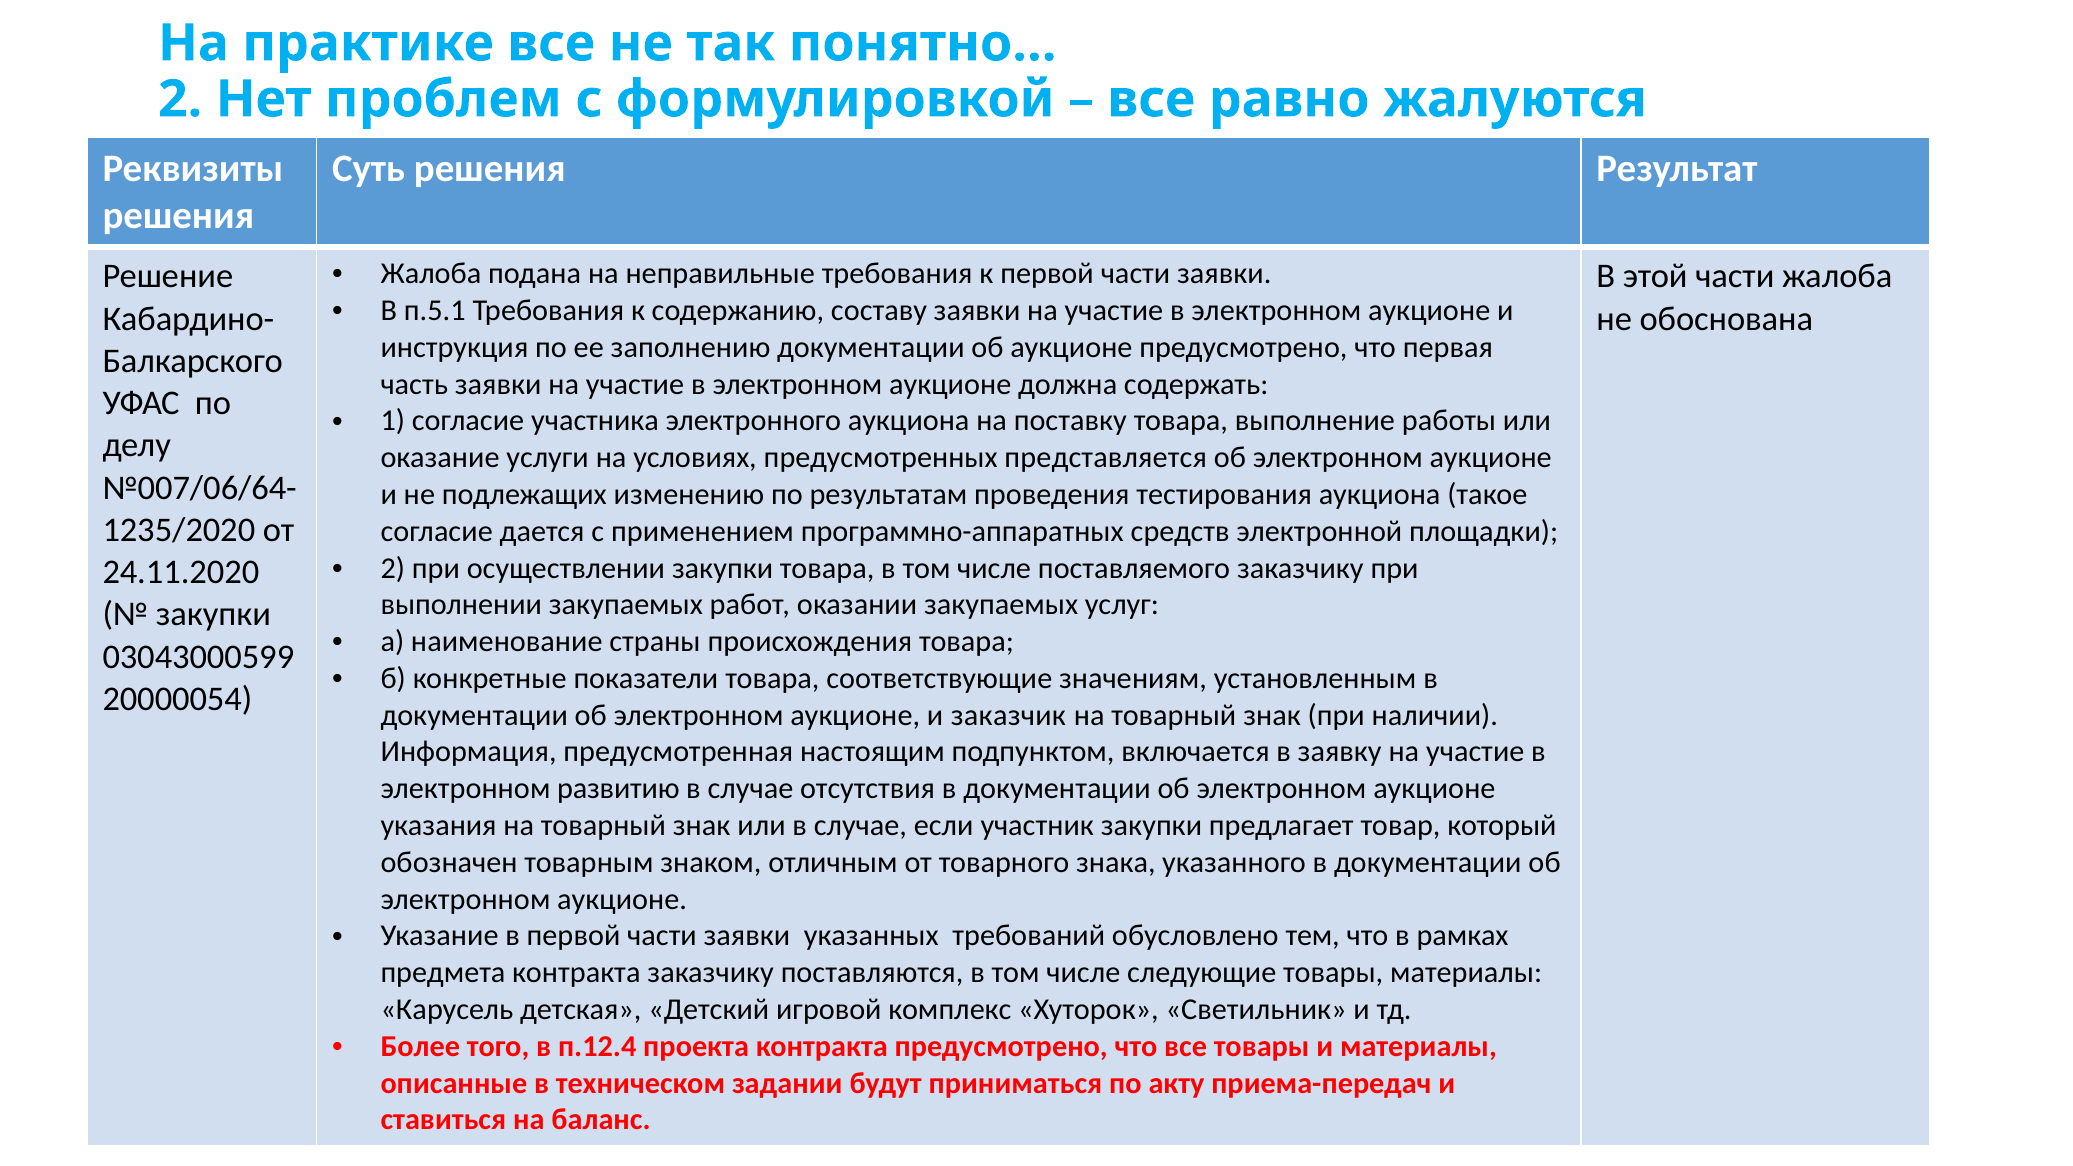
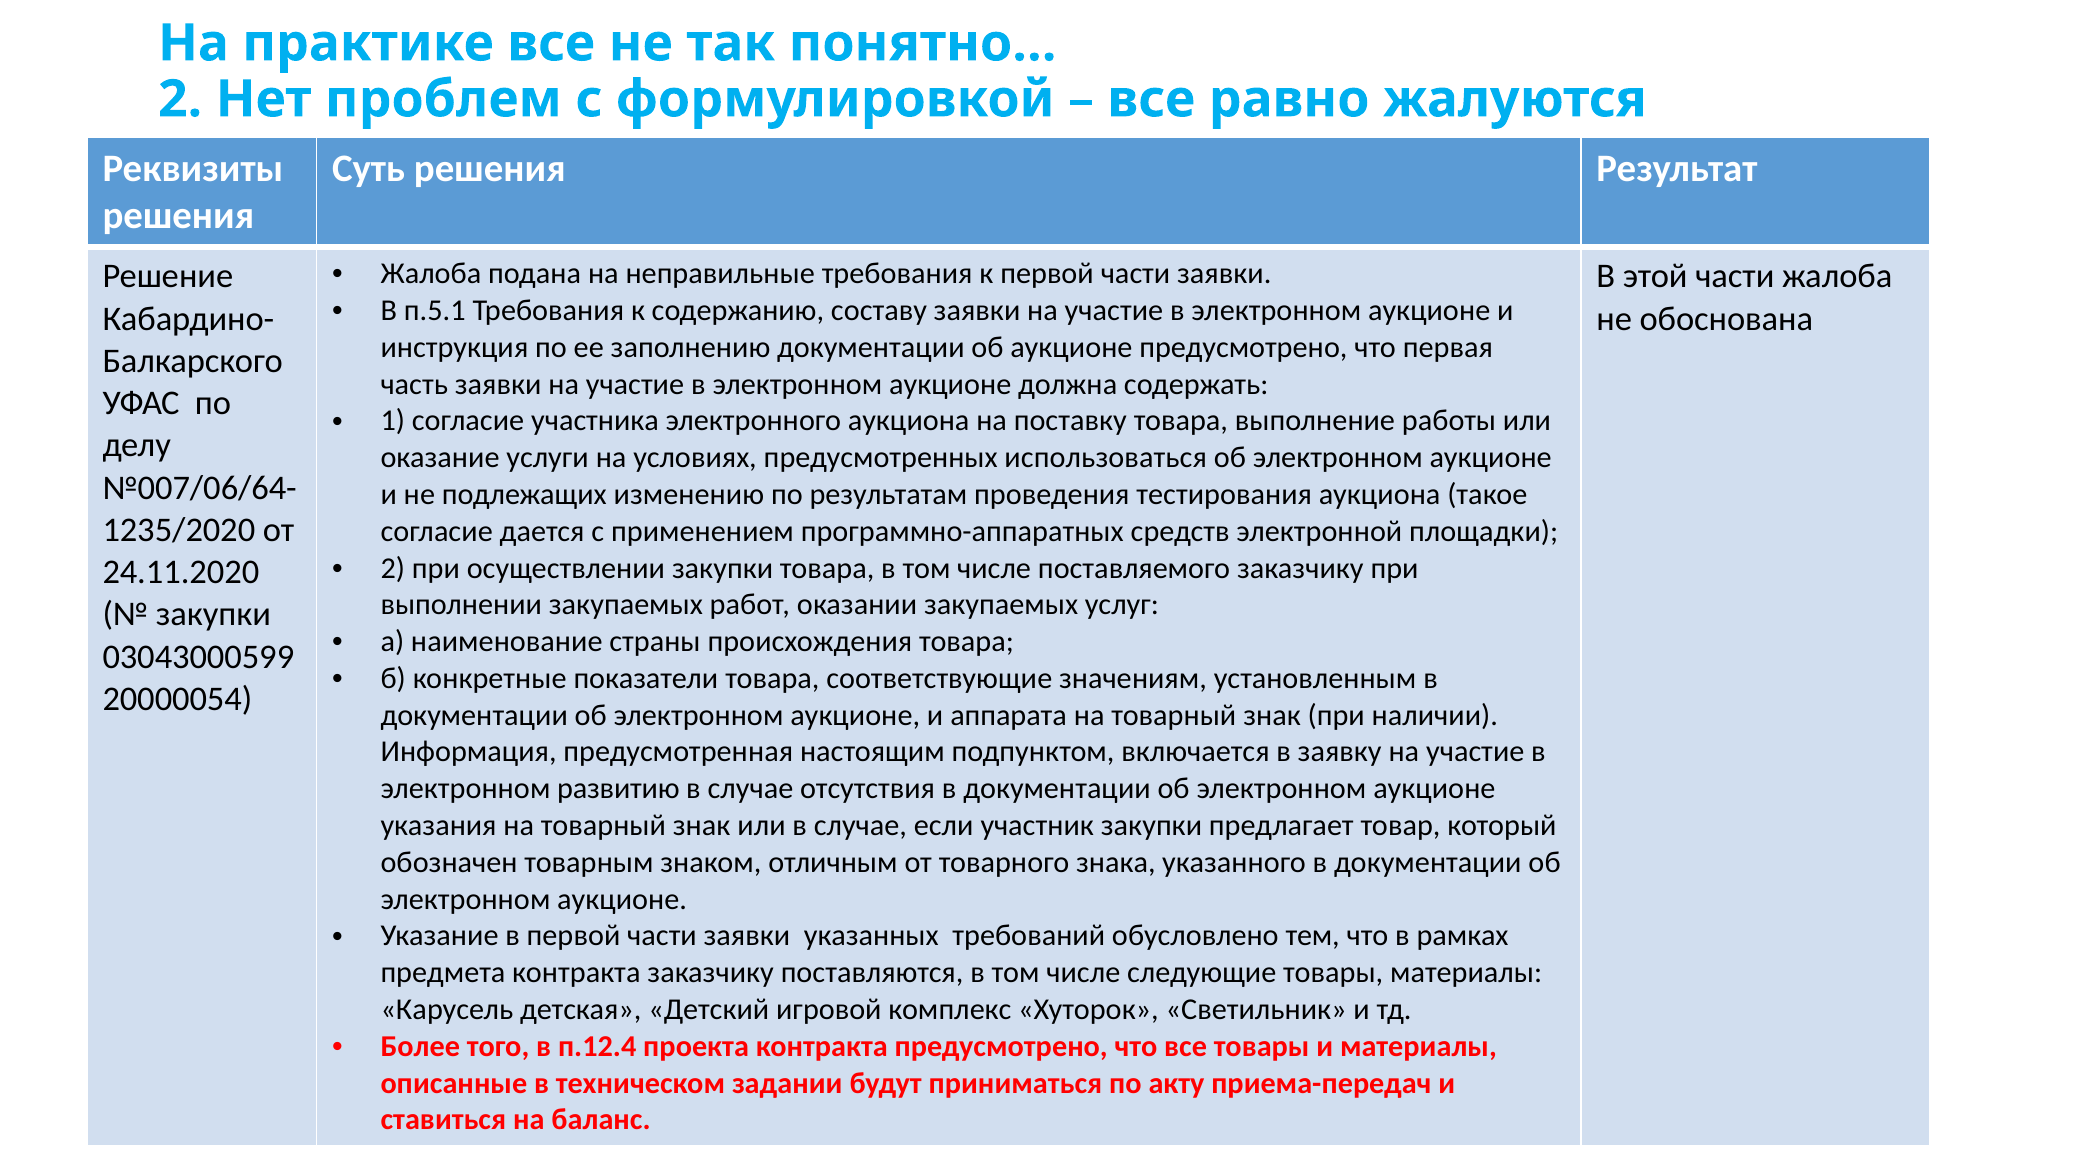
представляется: представляется -> использоваться (1106, 458)
заказчик: заказчик -> аппарата (1009, 715)
